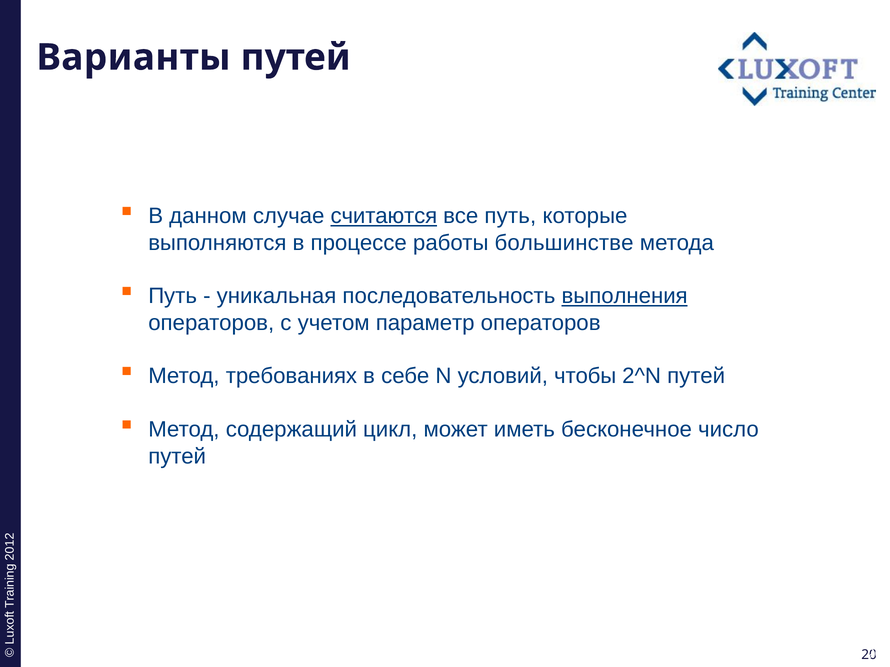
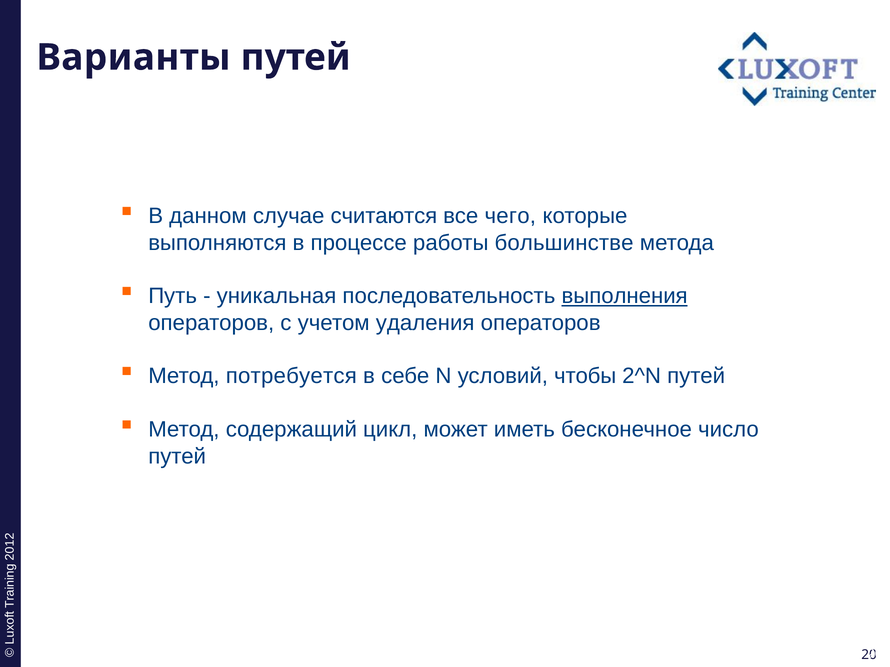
считаются underline: present -> none (384, 216)
все путь: путь -> чего (510, 216)
параметр: параметр -> удаления (425, 323)
требованиях: требованиях -> потребуется (291, 376)
